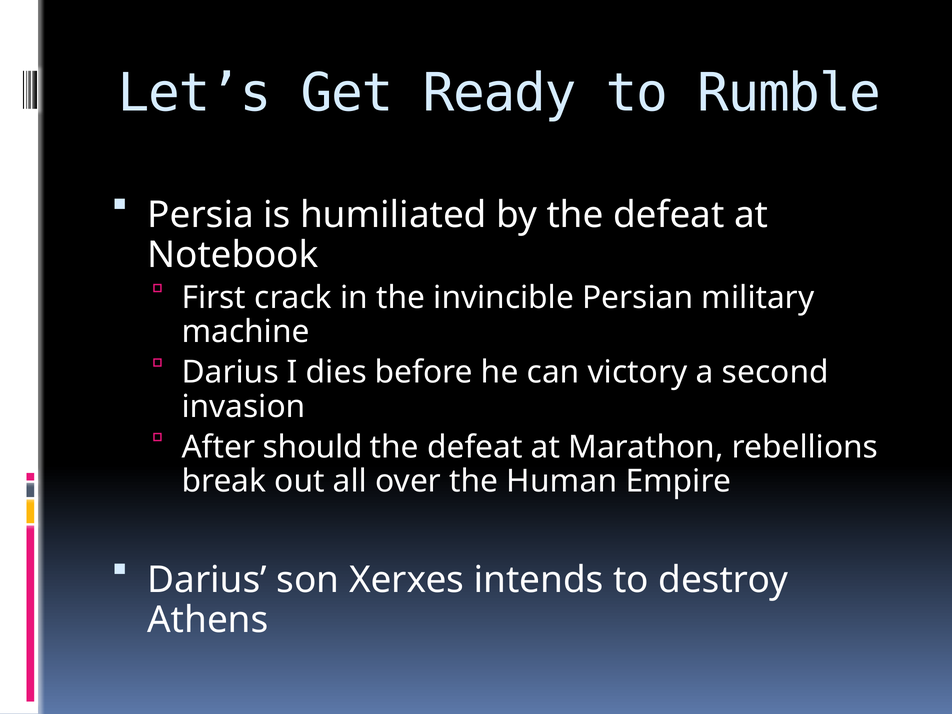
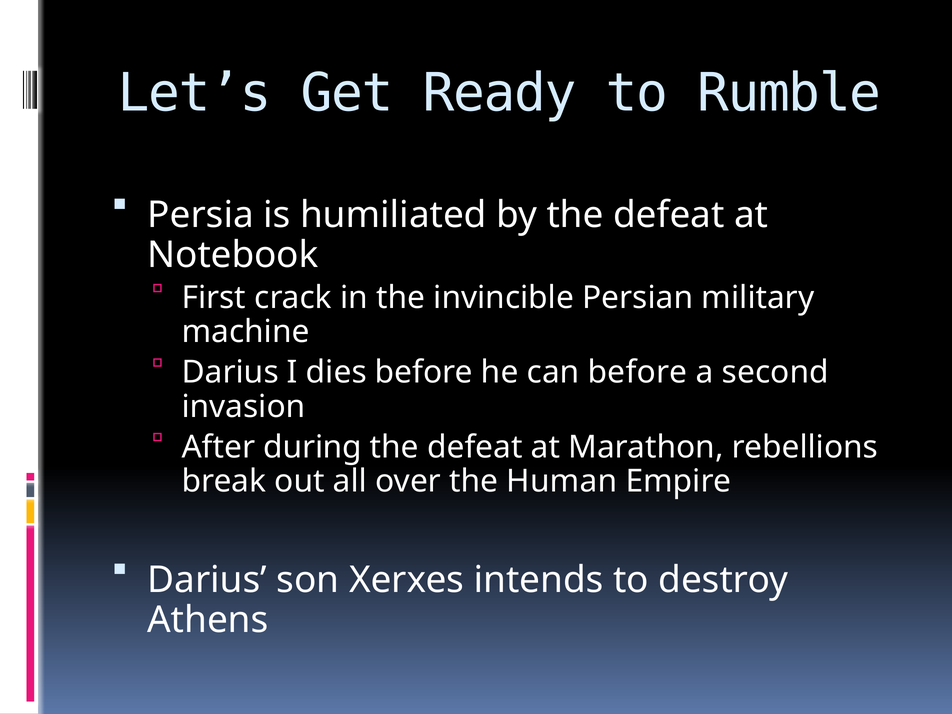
can victory: victory -> before (637, 372)
should: should -> during (313, 447)
